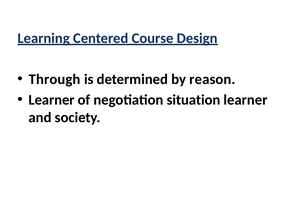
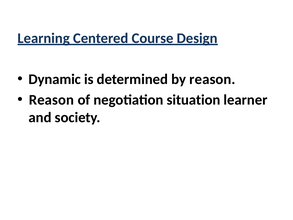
Through: Through -> Dynamic (55, 79)
Learner: Learner -> Reason (51, 100)
